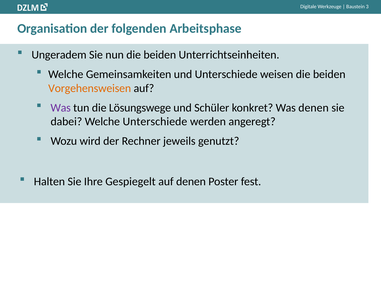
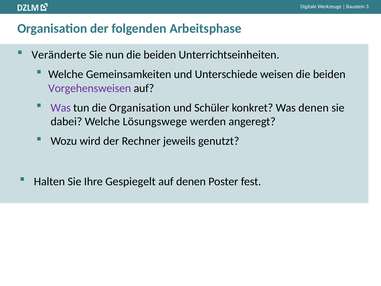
Ungeradem: Ungeradem -> Veränderte (59, 55)
Vorgehensweisen colour: orange -> purple (90, 88)
die Lösungswege: Lösungswege -> Organisation (140, 108)
Welche Unterschiede: Unterschiede -> Lösungswege (155, 122)
